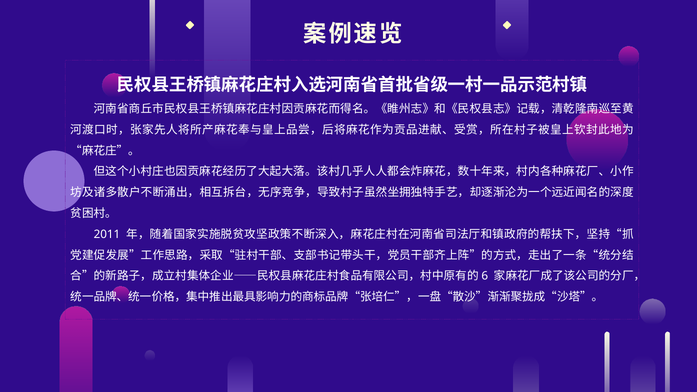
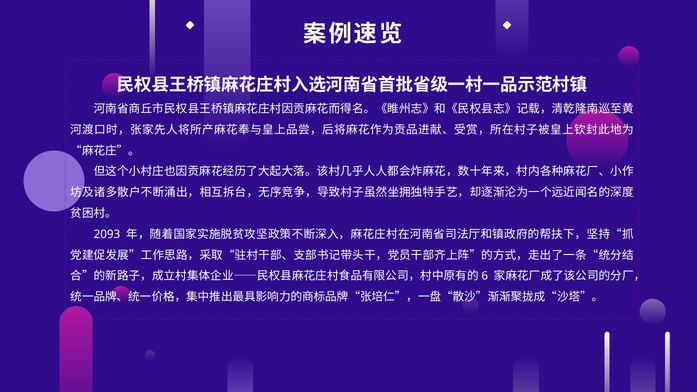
2011: 2011 -> 2093 (107, 234)
